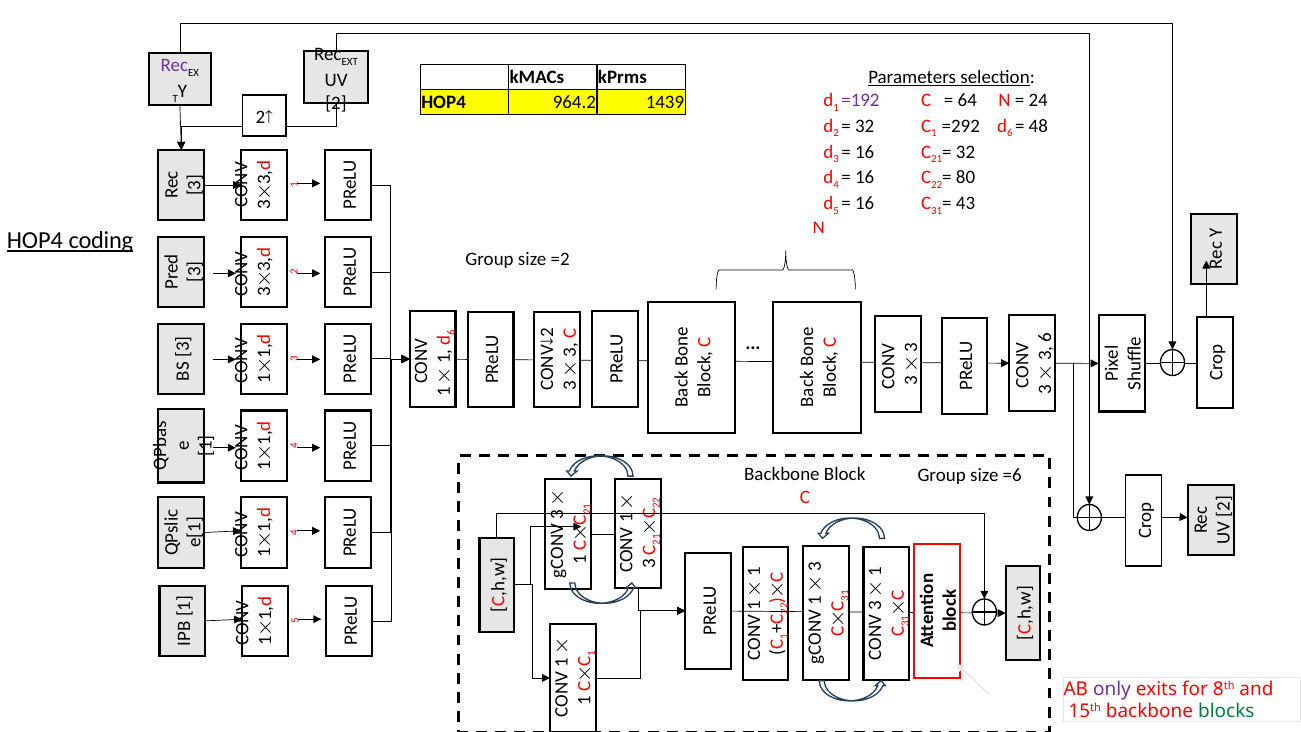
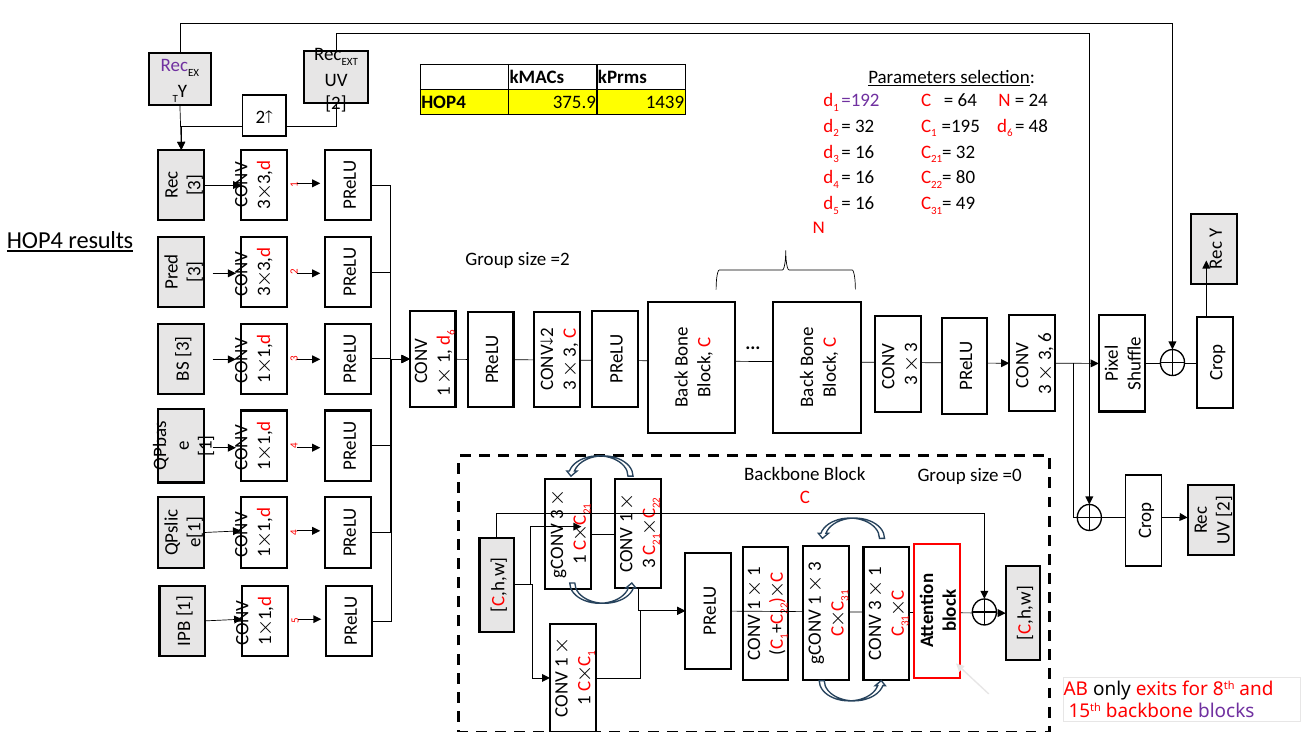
964.2: 964.2 -> 375.9 (574, 102)
=292: =292 -> =195 (961, 126)
43: 43 -> 49 (965, 204)
coding: coding -> results (101, 240)
=6: =6 -> =0 (1012, 476)
only colour: purple -> black (1112, 689)
blocks colour: green -> purple (1226, 711)
